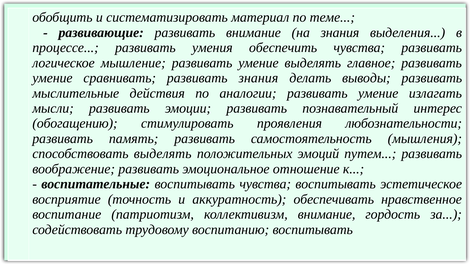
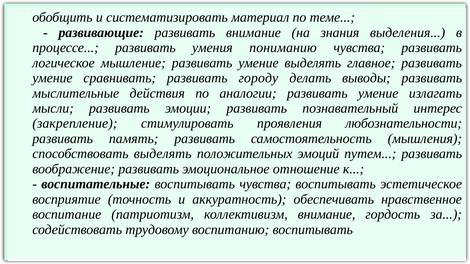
обеспечить: обеспечить -> пониманию (283, 48)
развивать знания: знания -> городу (258, 78)
обогащению: обогащению -> закрепление (75, 124)
